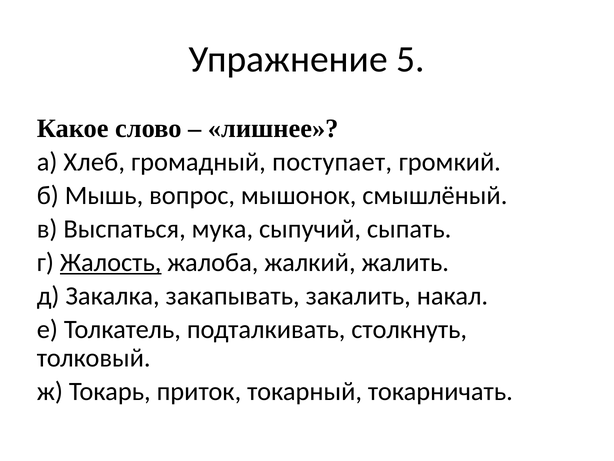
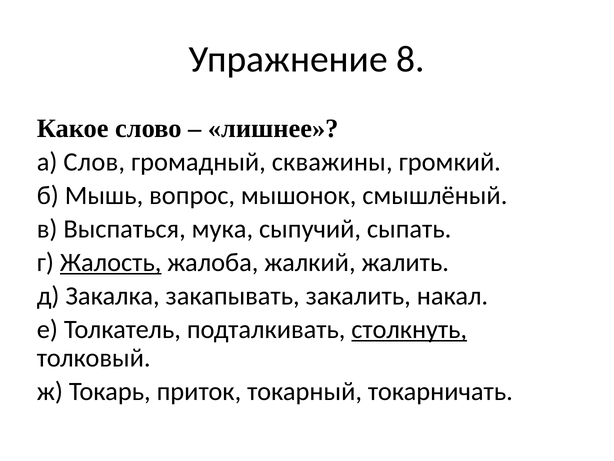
5: 5 -> 8 (411, 59)
Хлеб: Хлеб -> Слов (94, 162)
поступает: поступает -> скважины (332, 162)
столкнуть underline: none -> present (409, 329)
